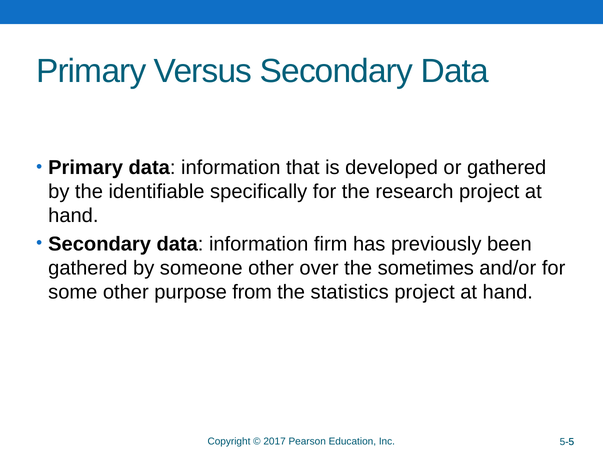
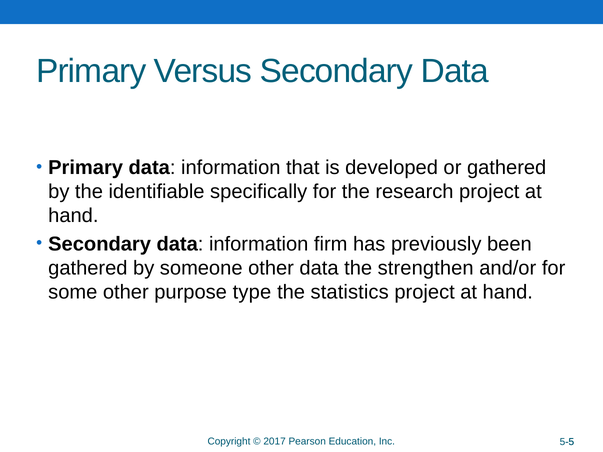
other over: over -> data (319, 268)
sometimes: sometimes -> strengthen (426, 268)
from: from -> type (252, 292)
